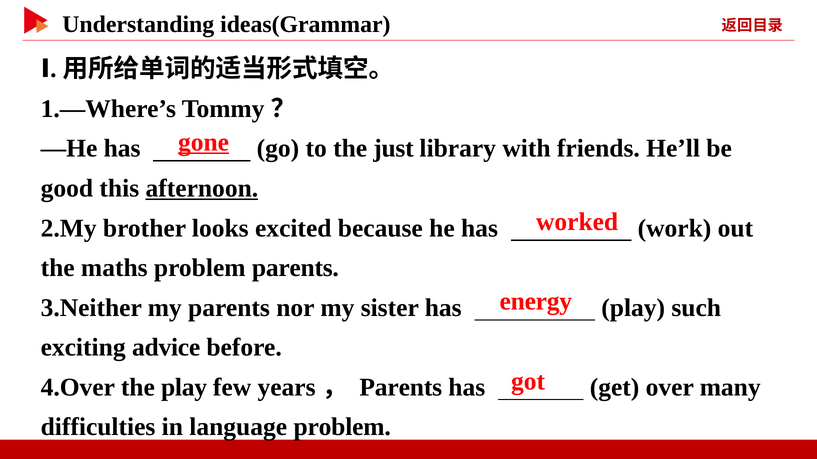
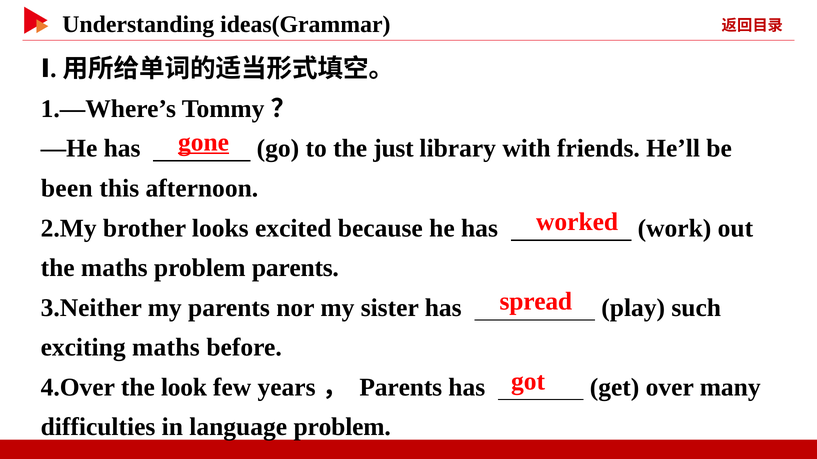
good: good -> been (67, 189)
afternoon underline: present -> none (202, 189)
energy: energy -> spread (536, 302)
exciting advice: advice -> maths (166, 348)
the play: play -> look (184, 388)
